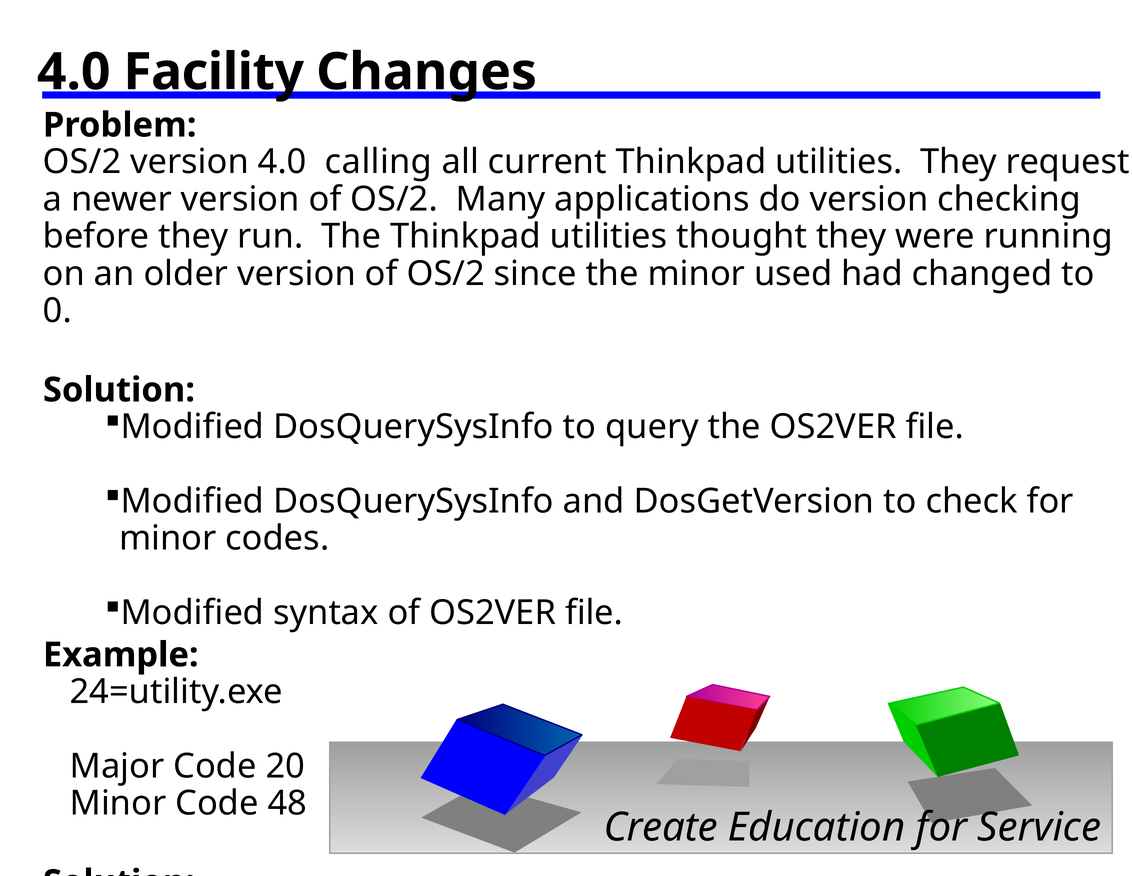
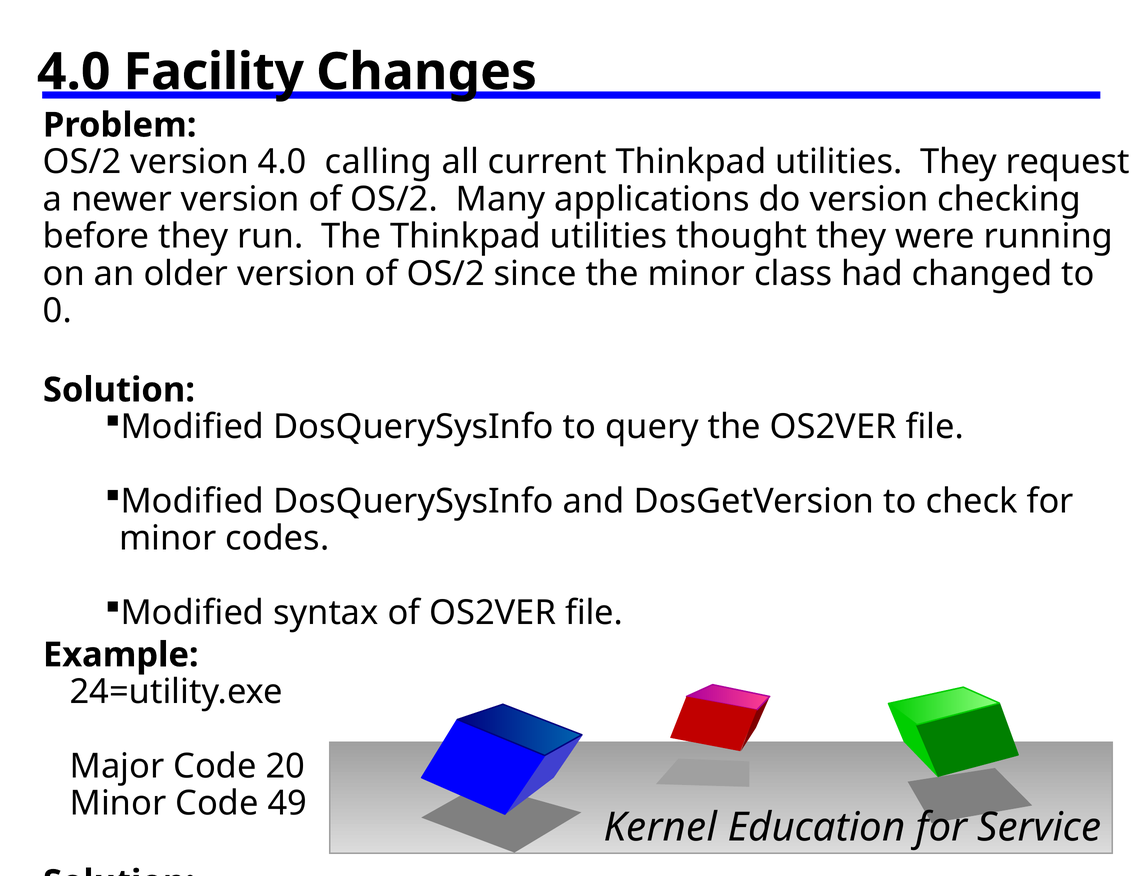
used: used -> class (793, 273)
48: 48 -> 49 (287, 803)
Create: Create -> Kernel (660, 827)
